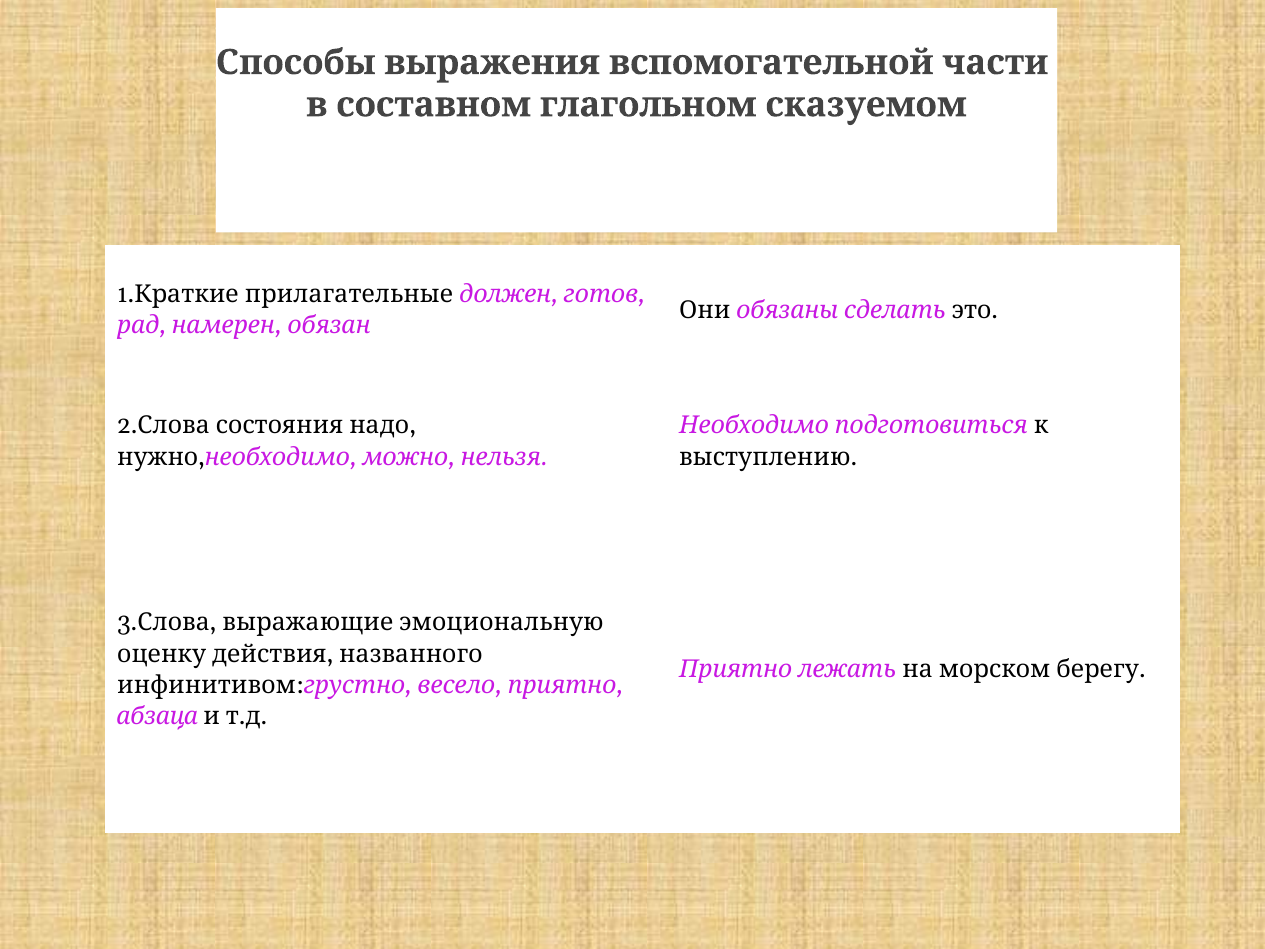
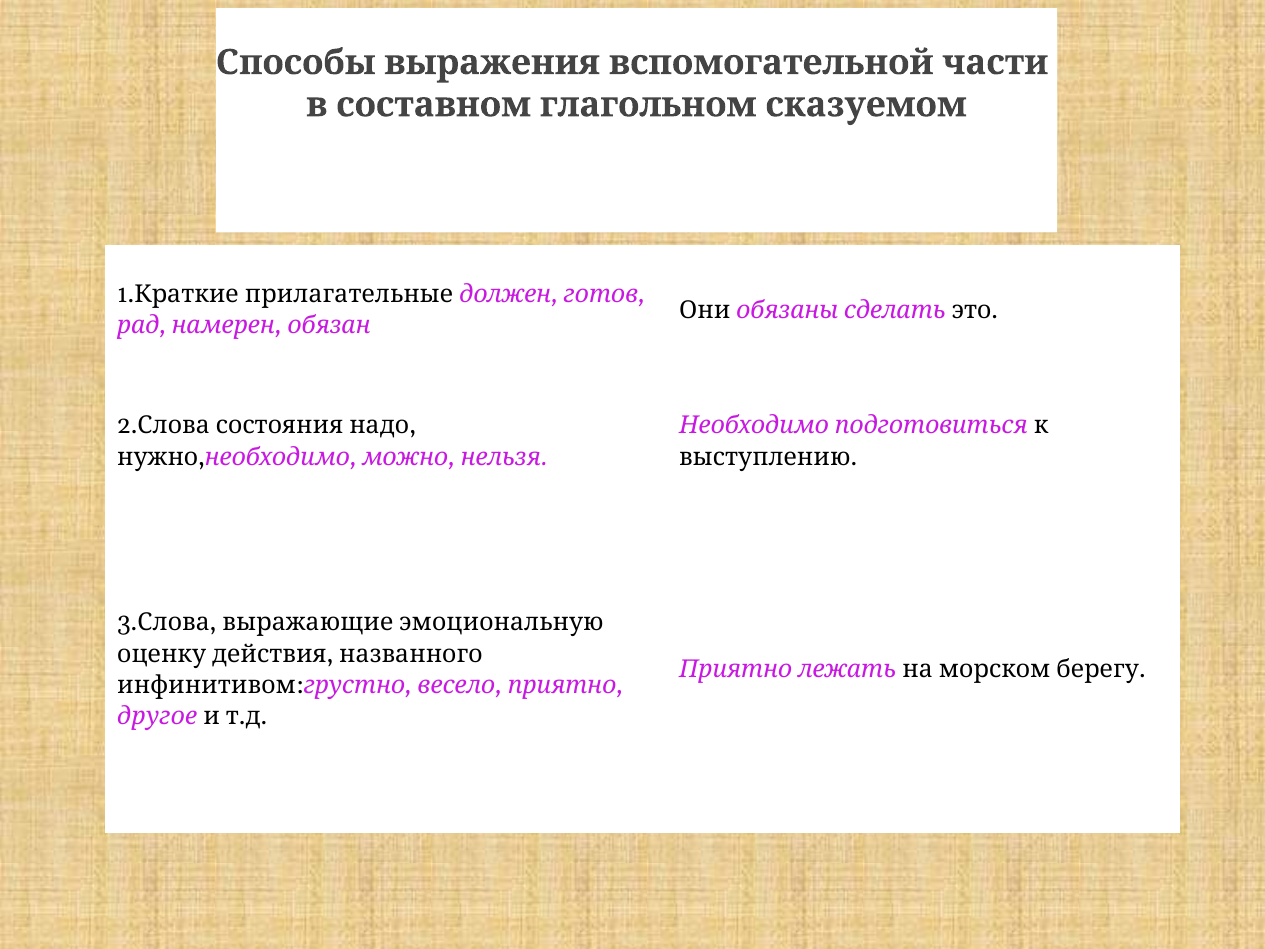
абзаца: абзаца -> другое (157, 717)
